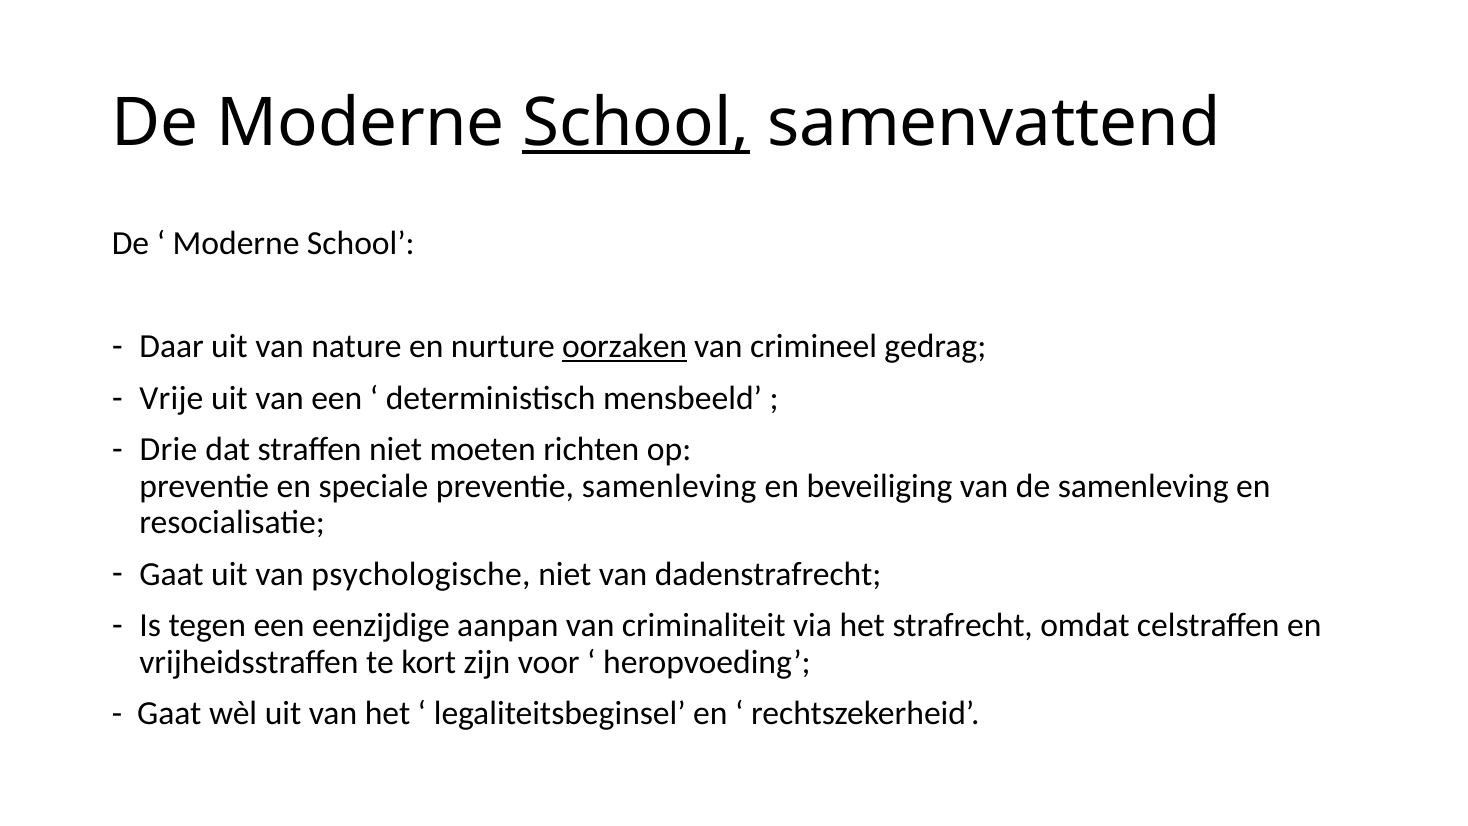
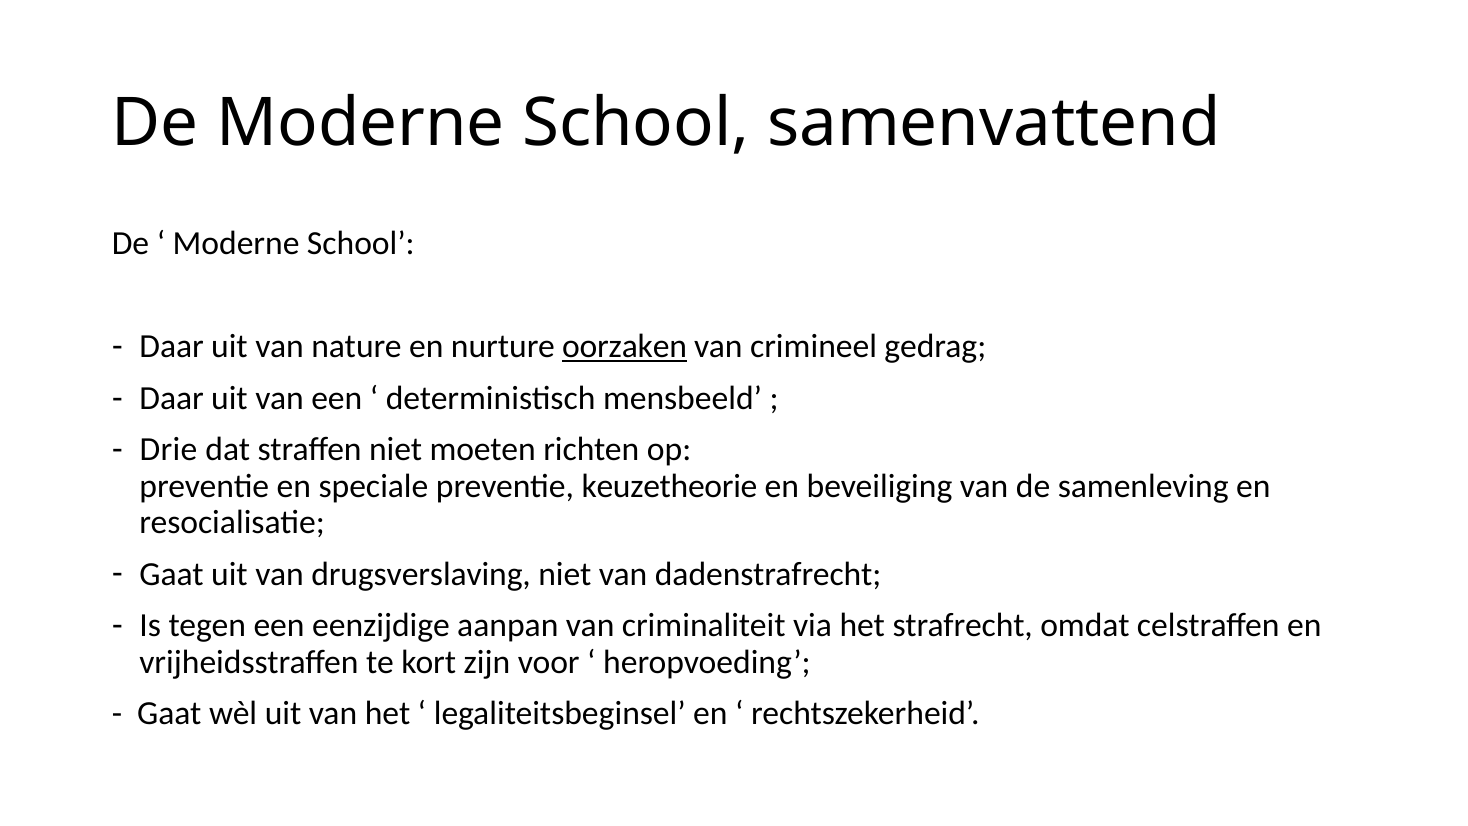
School underline: present -> none (636, 123)
Vrije: Vrije -> Daar (172, 398)
preventie samenleving: samenleving -> keuzetheorie (669, 486)
psychologische: psychologische -> drugsverslaving (421, 574)
